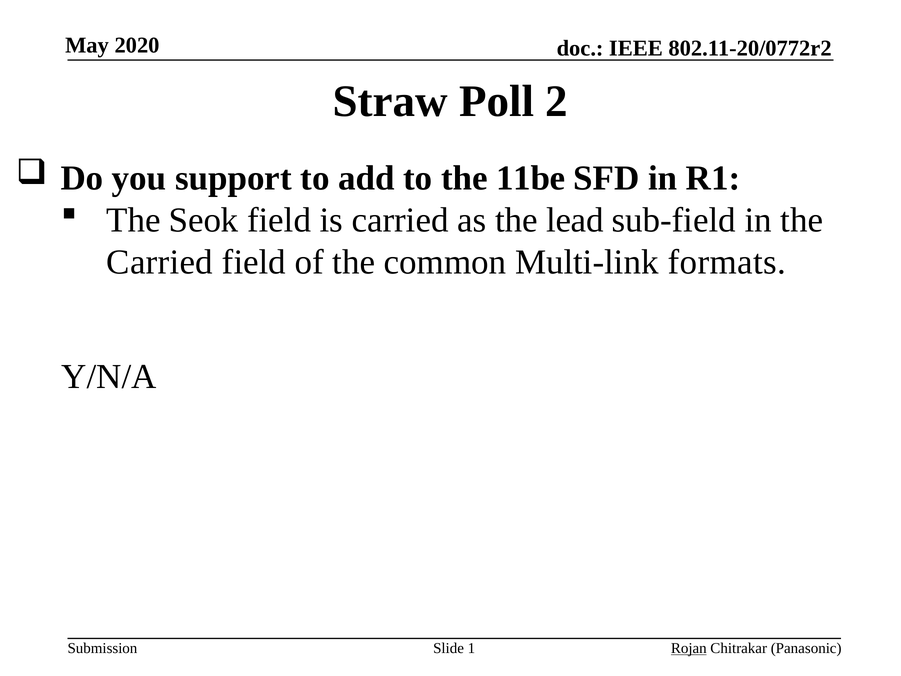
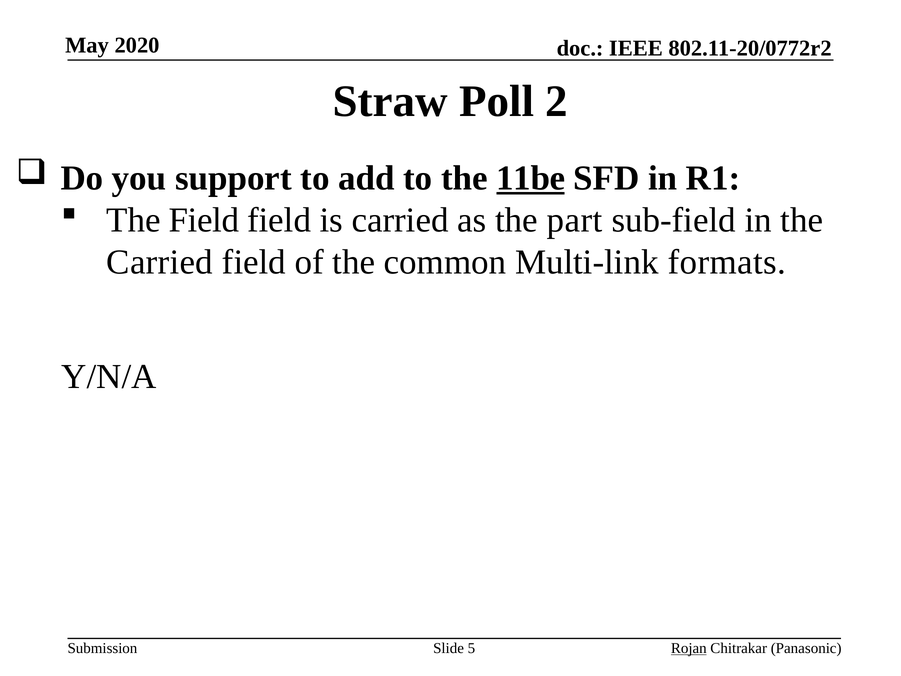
11be underline: none -> present (531, 178)
The Seok: Seok -> Field (204, 220)
lead: lead -> part (575, 220)
1: 1 -> 5 (471, 648)
